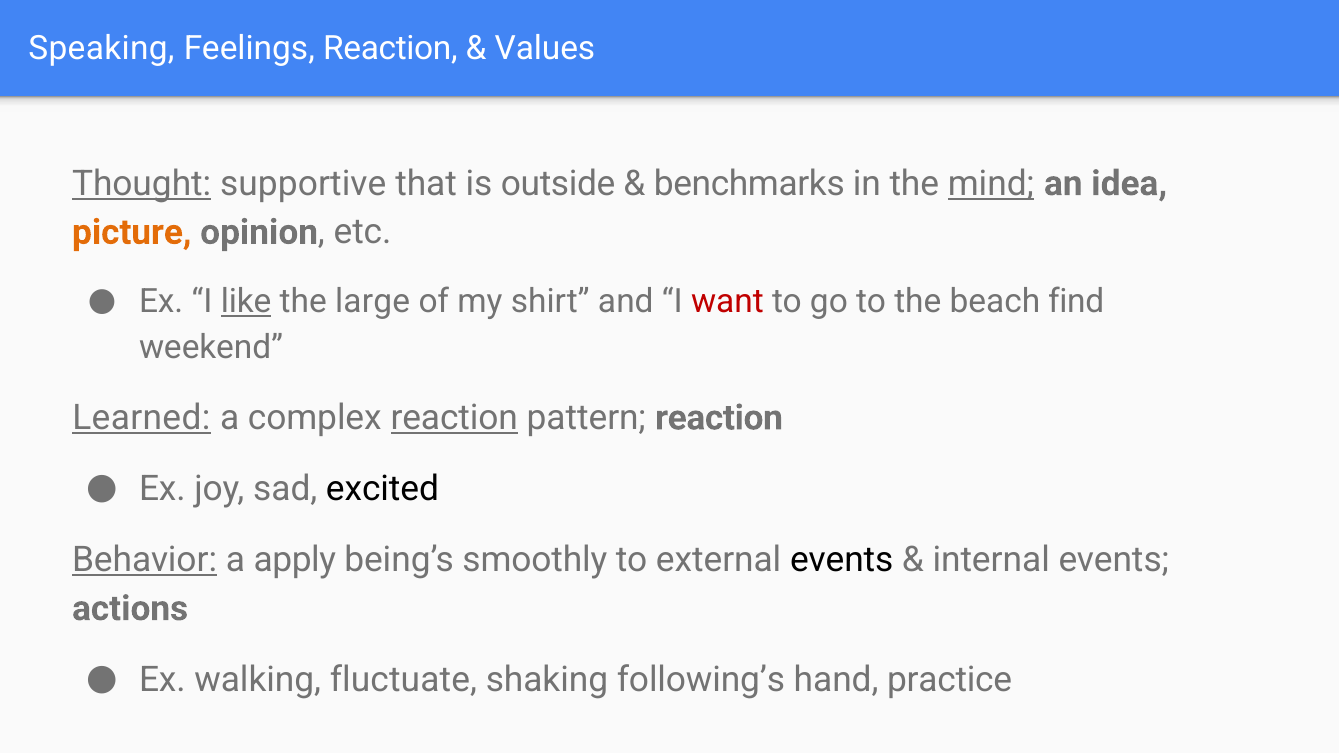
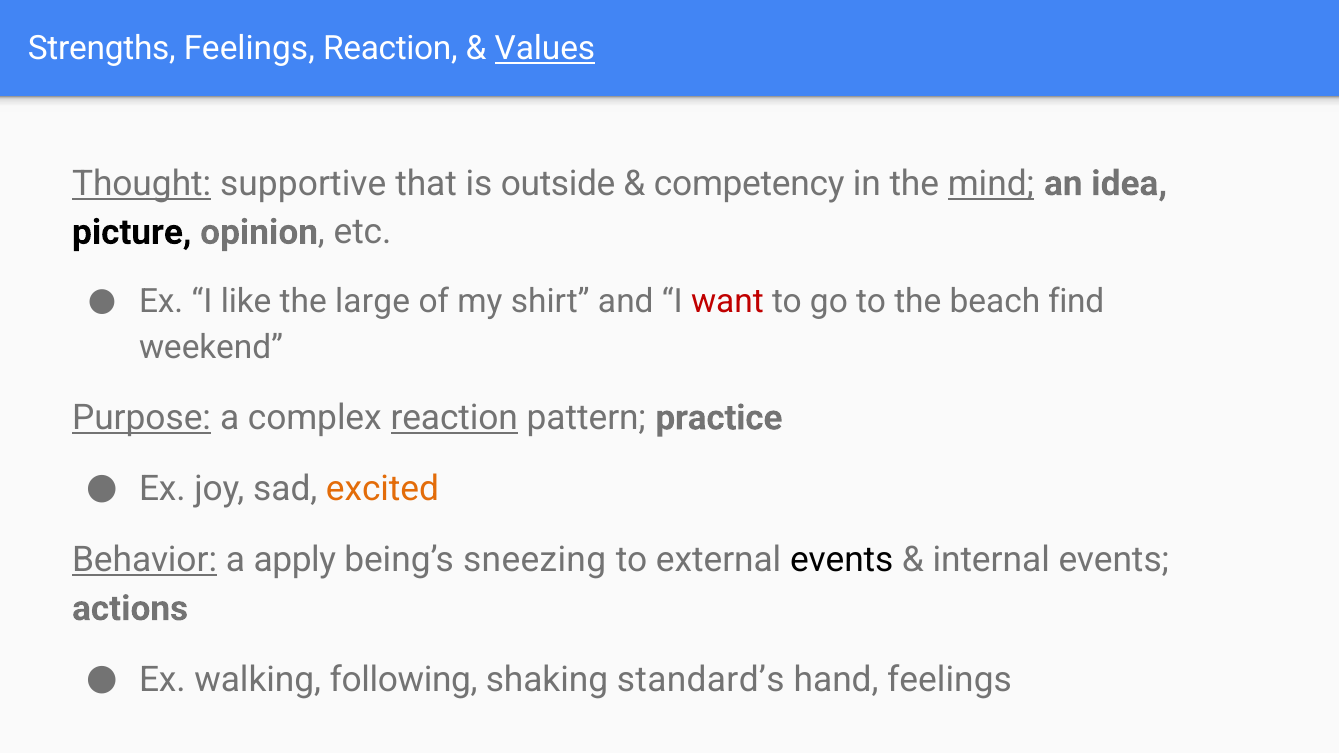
Speaking: Speaking -> Strengths (102, 49)
Values underline: none -> present (545, 49)
benchmarks: benchmarks -> competency (749, 184)
picture colour: orange -> black (132, 232)
like underline: present -> none (246, 302)
Learned: Learned -> Purpose (142, 418)
pattern reaction: reaction -> practice (719, 418)
excited colour: black -> orange (382, 489)
smoothly: smoothly -> sneezing (535, 560)
fluctuate: fluctuate -> following (404, 680)
following’s: following’s -> standard’s (701, 680)
hand practice: practice -> feelings (949, 680)
